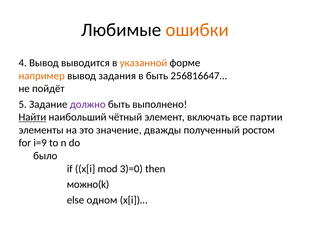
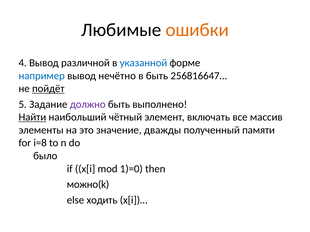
выводится: выводится -> различной (85, 63)
указанной colour: orange -> blue (143, 63)
например colour: orange -> blue (42, 76)
задания: задания -> нечётно (117, 76)
пойдёт underline: none -> present (48, 89)
партии: партии -> массив (266, 117)
ростом: ростом -> памяти (259, 130)
i=9: i=9 -> i=8 (40, 143)
3)=0: 3)=0 -> 1)=0 (131, 169)
одном: одном -> ходить (102, 200)
